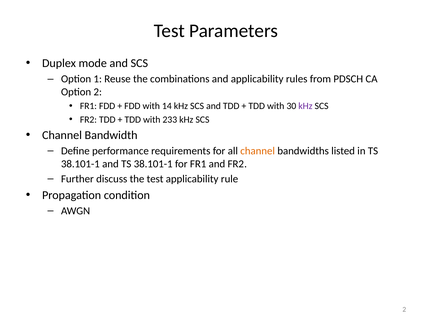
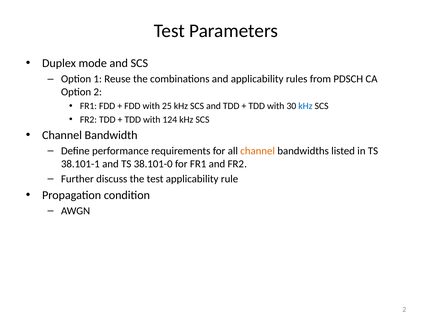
14: 14 -> 25 (167, 106)
kHz colour: purple -> blue (305, 106)
233: 233 -> 124 (170, 120)
and TS 38.101-1: 38.101-1 -> 38.101-0 (153, 164)
